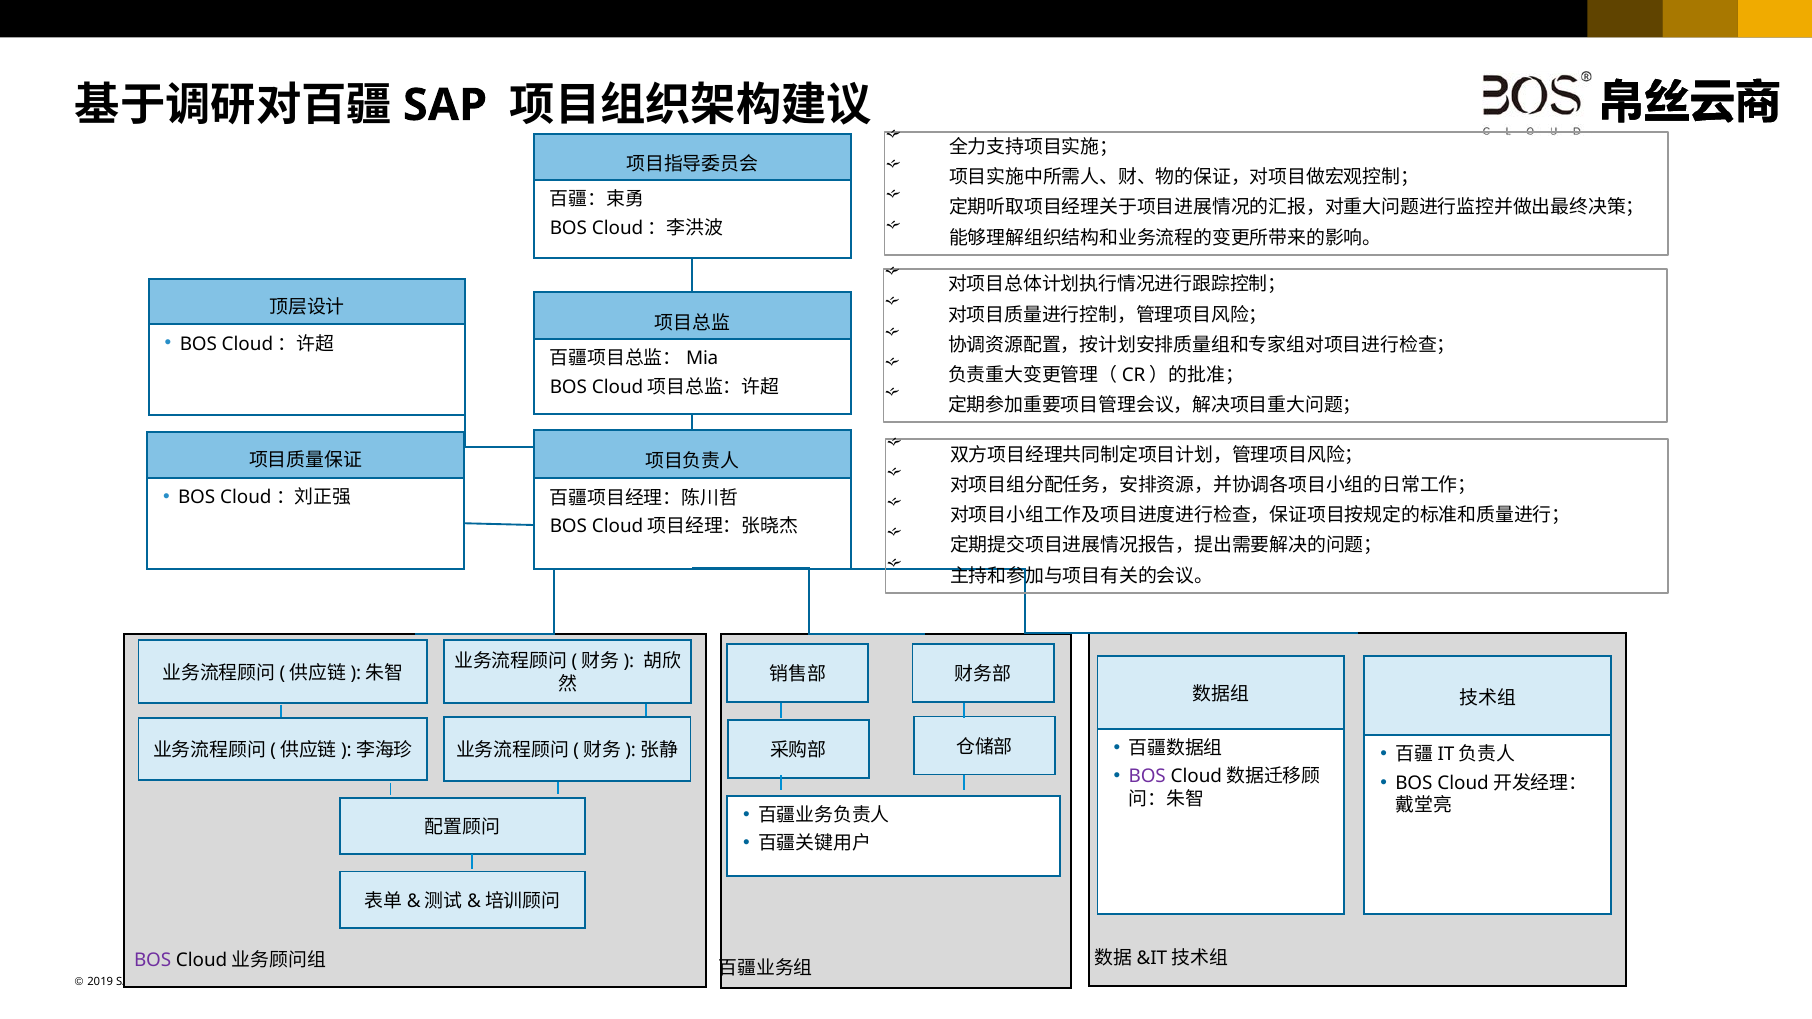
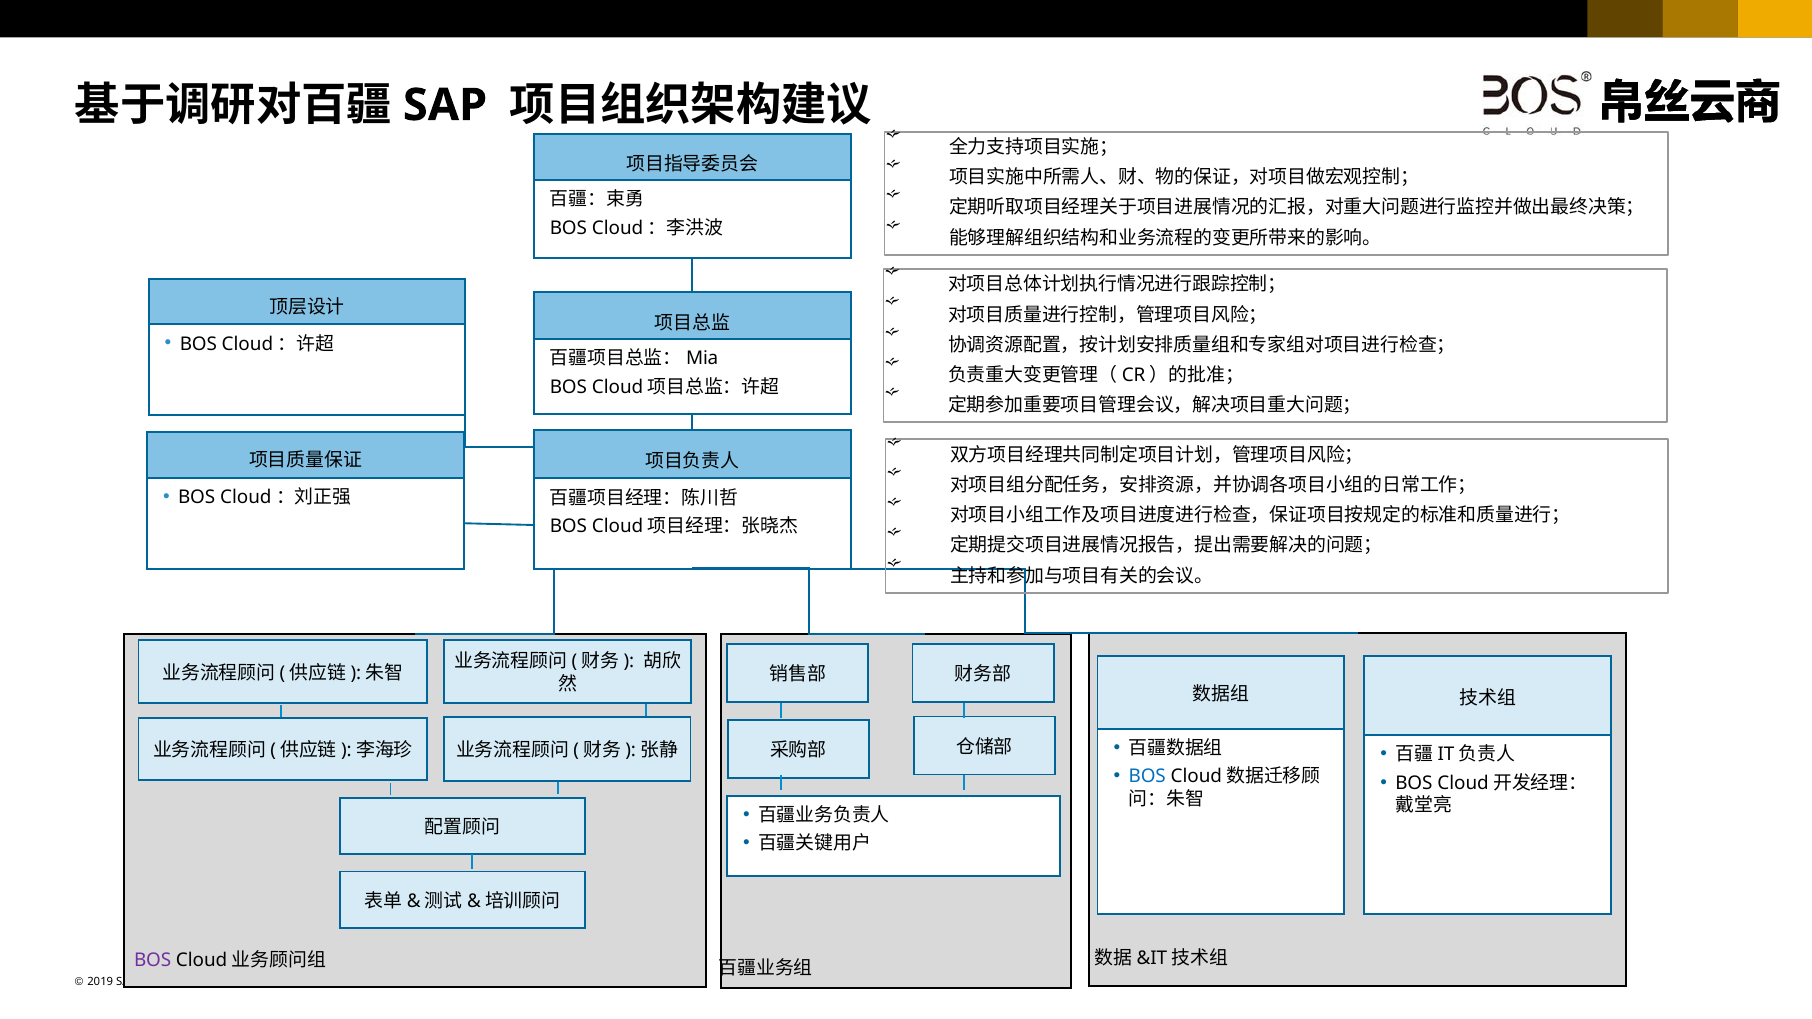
BOS colour: purple -> blue (1147, 777)
